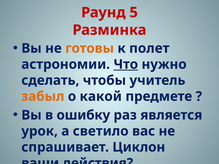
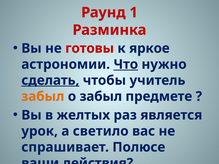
5: 5 -> 1 (134, 13)
готовы colour: orange -> red (90, 48)
полет: полет -> яркое (149, 48)
сделать underline: none -> present (50, 80)
о какой: какой -> забыл (101, 97)
ошибку: ошибку -> желтых (83, 115)
Циклон: Циклон -> Полюсе (139, 147)
